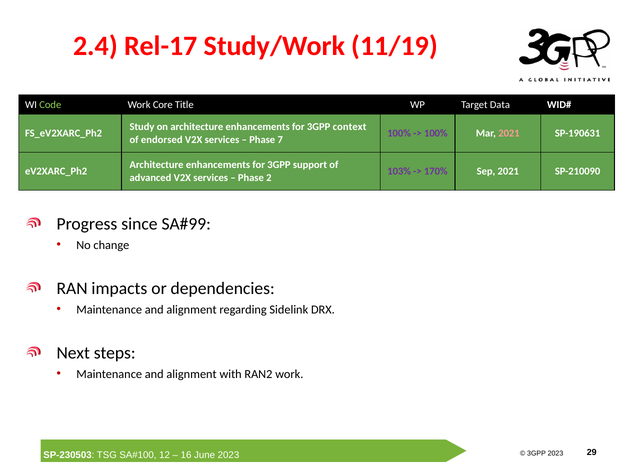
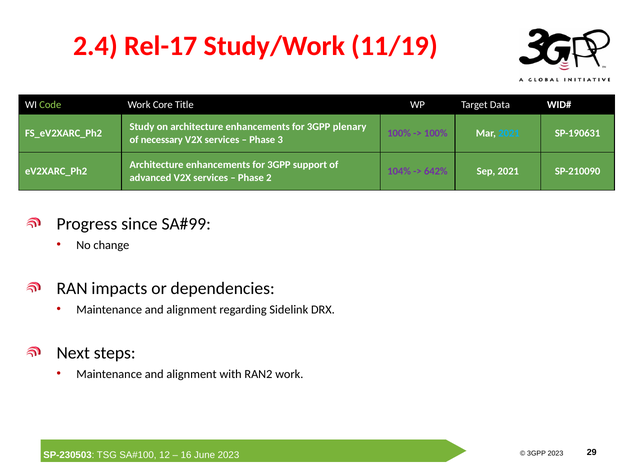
context: context -> plenary (350, 127)
2021 colour: pink -> light blue (509, 133)
endorsed: endorsed -> necessary (162, 140)
7: 7 -> 3 (280, 140)
103%: 103% -> 104% (399, 171)
170%: 170% -> 642% (436, 171)
